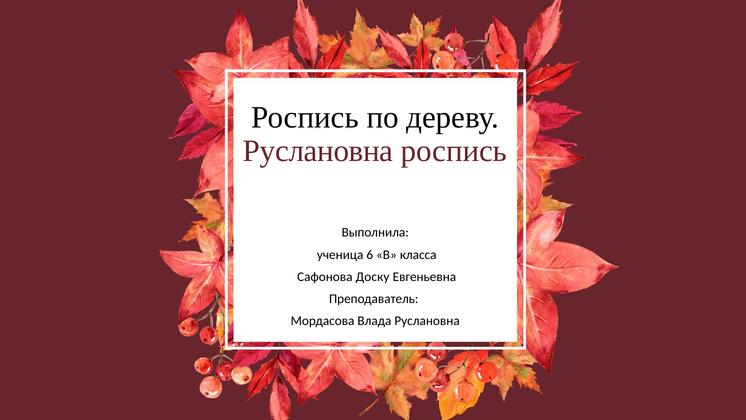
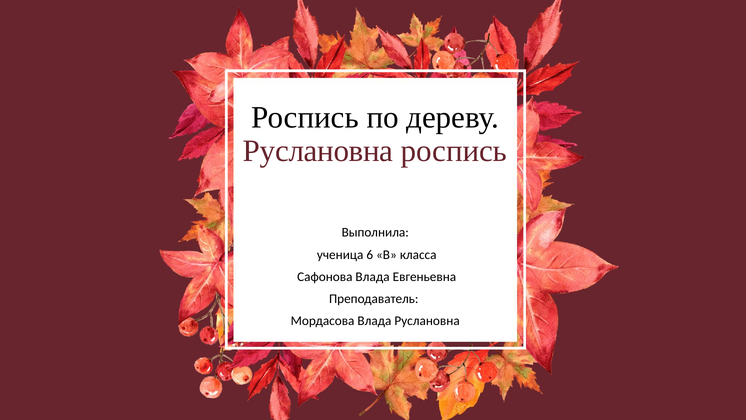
Сафонова Доску: Доску -> Влада (373, 276)
